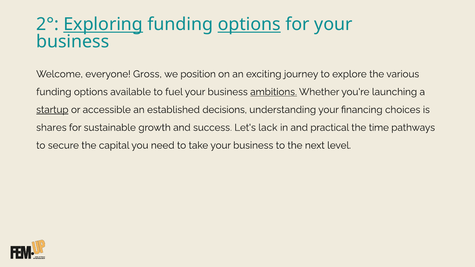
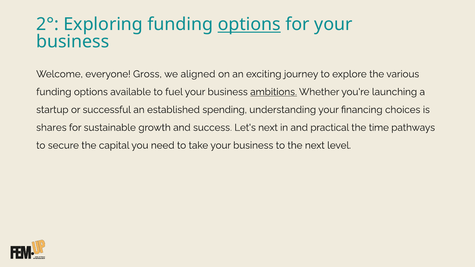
Exploring underline: present -> none (103, 24)
position: position -> aligned (198, 74)
startup underline: present -> none (52, 110)
accessible: accessible -> successful (107, 110)
decisions: decisions -> spending (225, 110)
Let's lack: lack -> next (268, 128)
